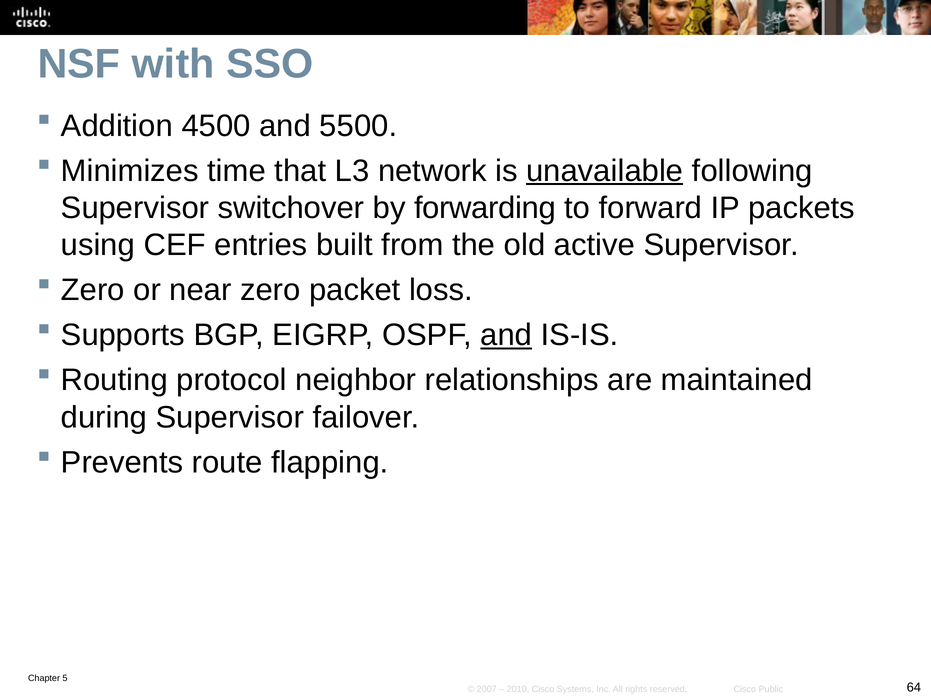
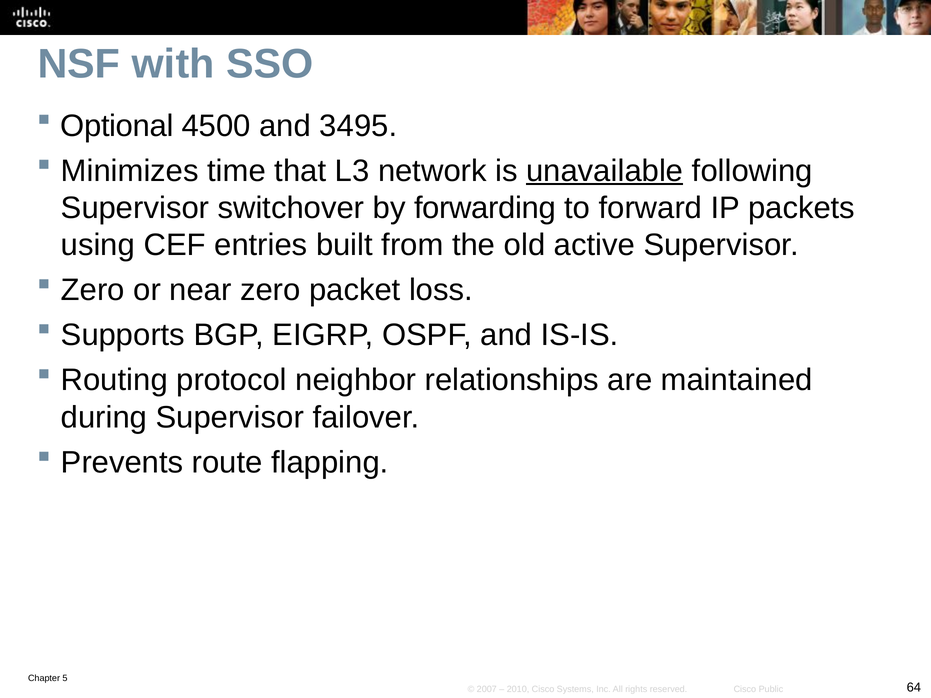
Addition: Addition -> Optional (117, 126)
5500: 5500 -> 3495 (358, 126)
and underline: present -> none (506, 335)
